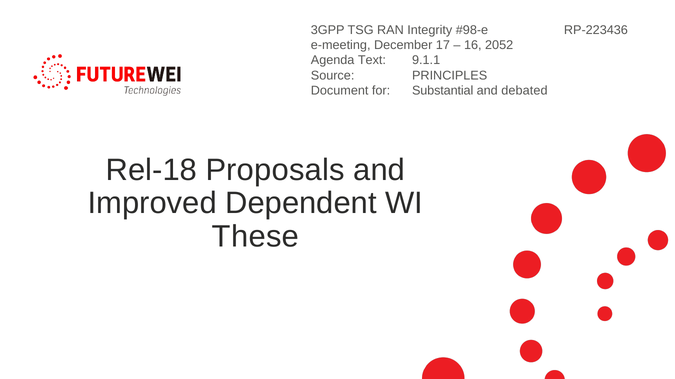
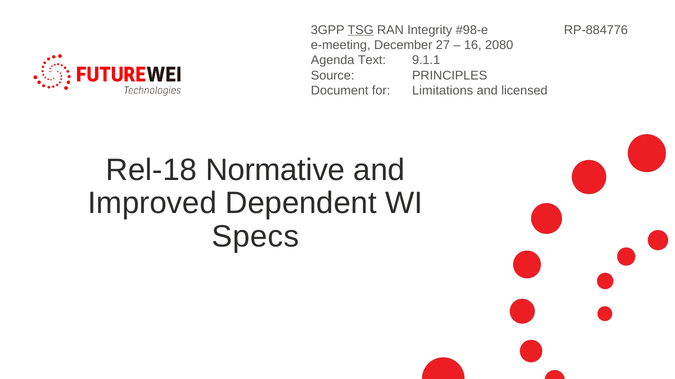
TSG underline: none -> present (361, 30)
RP-223436: RP-223436 -> RP-884776 (596, 30)
17: 17 -> 27 (443, 45)
2052: 2052 -> 2080 (499, 45)
Substantial: Substantial -> Limitations (443, 91)
debated: debated -> licensed (524, 91)
Proposals: Proposals -> Normative (275, 170)
These: These -> Specs (255, 237)
